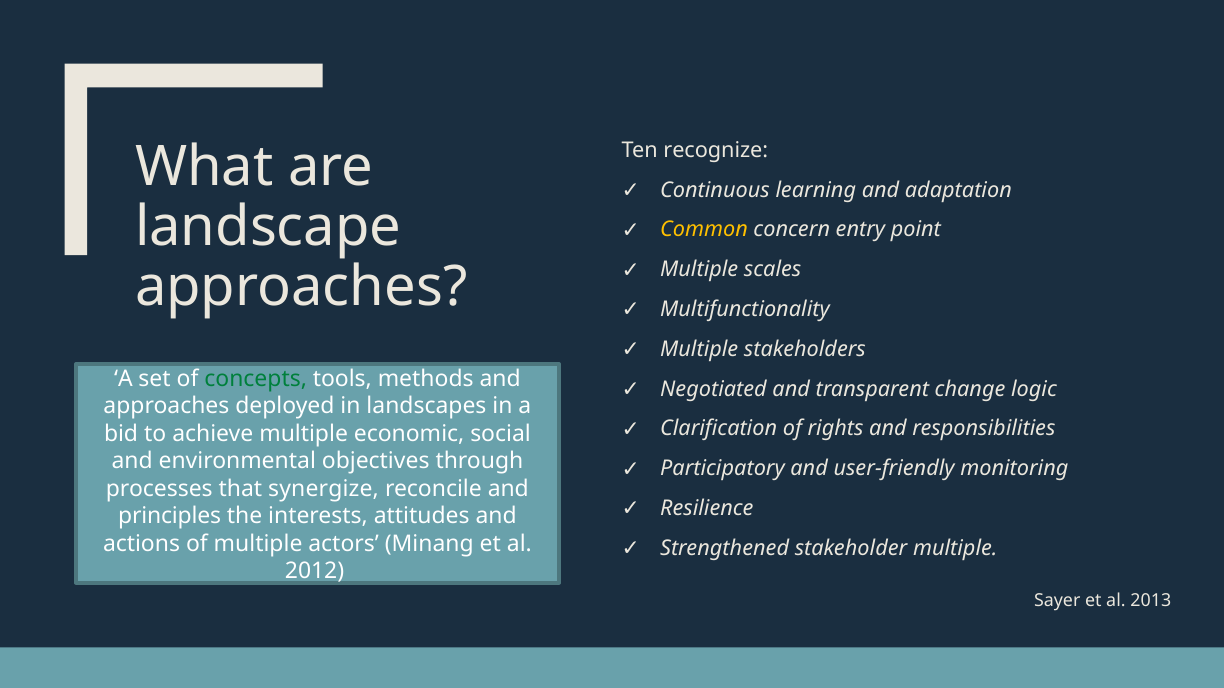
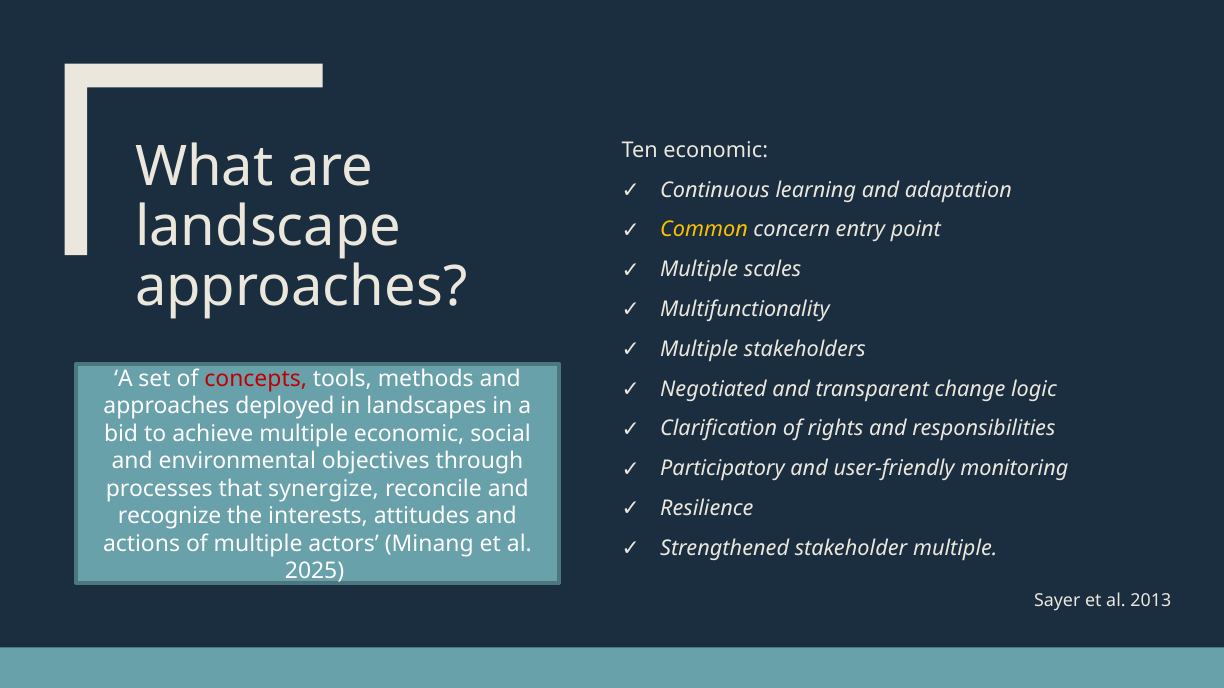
Ten recognize: recognize -> economic (716, 150)
concepts colour: green -> red (256, 379)
principles: principles -> recognize (170, 517)
2012: 2012 -> 2025 (315, 572)
